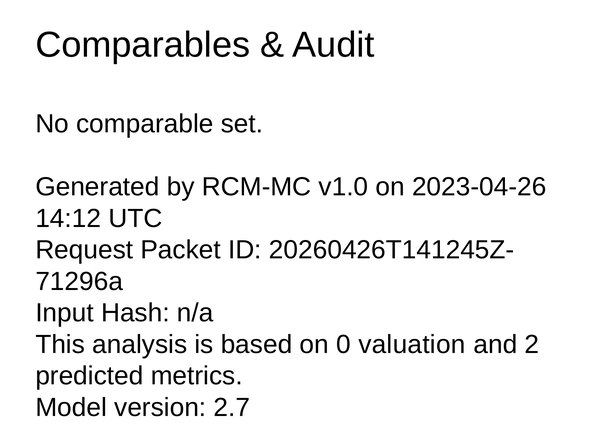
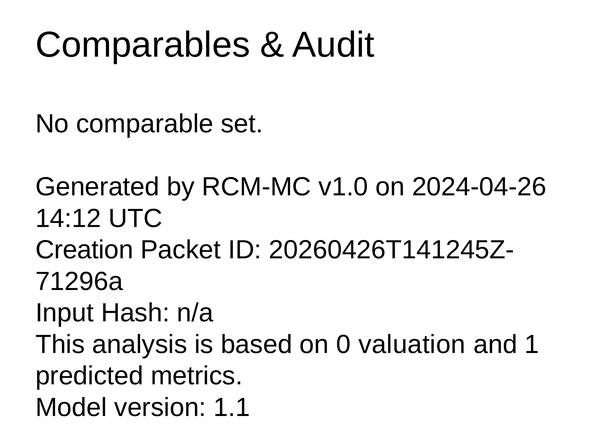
2023-04-26: 2023-04-26 -> 2024-04-26 (479, 187)
Request: Request -> Creation (84, 250)
2: 2 -> 1 (532, 345)
2.7: 2.7 -> 1.1 (232, 408)
